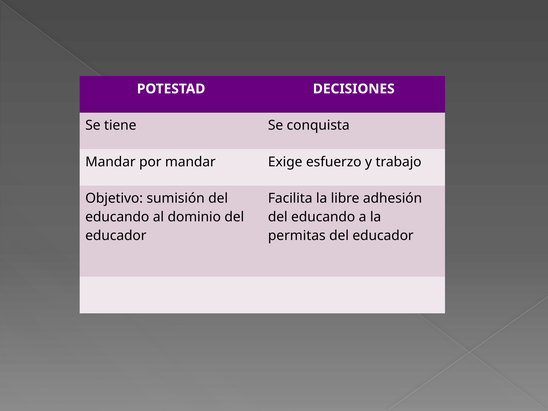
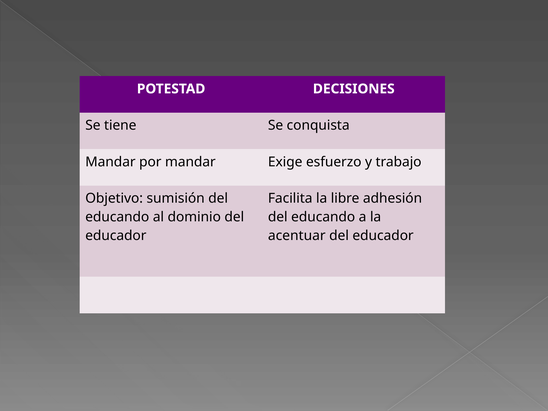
permitas: permitas -> acentuar (297, 236)
